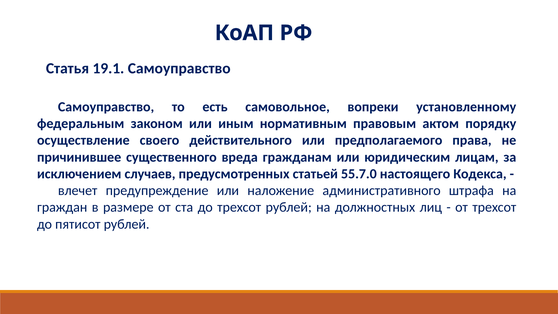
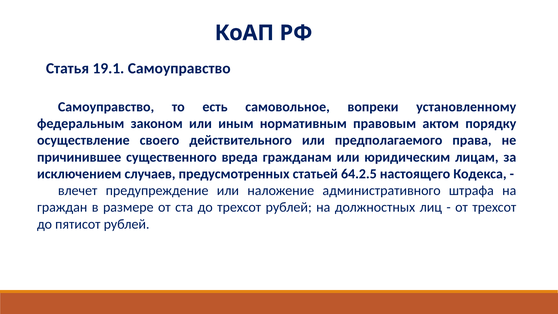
55.7.0: 55.7.0 -> 64.2.5 (359, 174)
